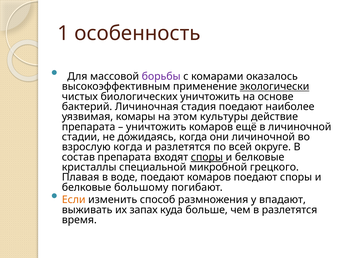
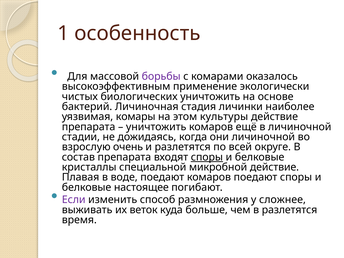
экологически underline: present -> none (275, 86)
стадия поедают: поедают -> личинки (241, 107)
взрослую когда: когда -> очень (128, 147)
микробной грецкого: грецкого -> действие (274, 167)
большому: большому -> настоящее (141, 187)
Если colour: orange -> purple (74, 200)
впадают: впадают -> сложнее (282, 200)
запах: запах -> веток (144, 210)
